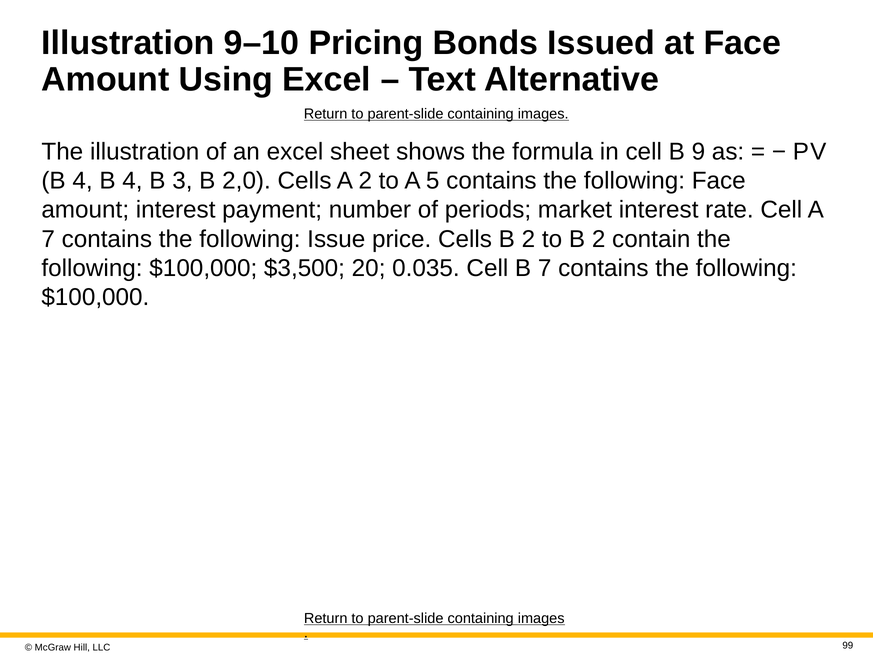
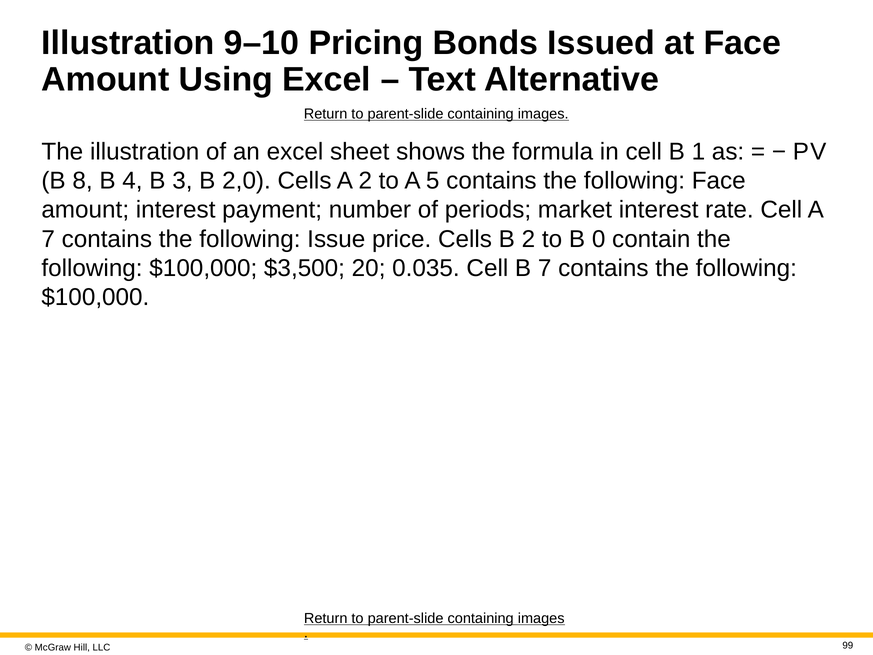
9: 9 -> 1 (698, 152)
4: 4 -> 8 (83, 181)
to B 2: 2 -> 0 (599, 239)
